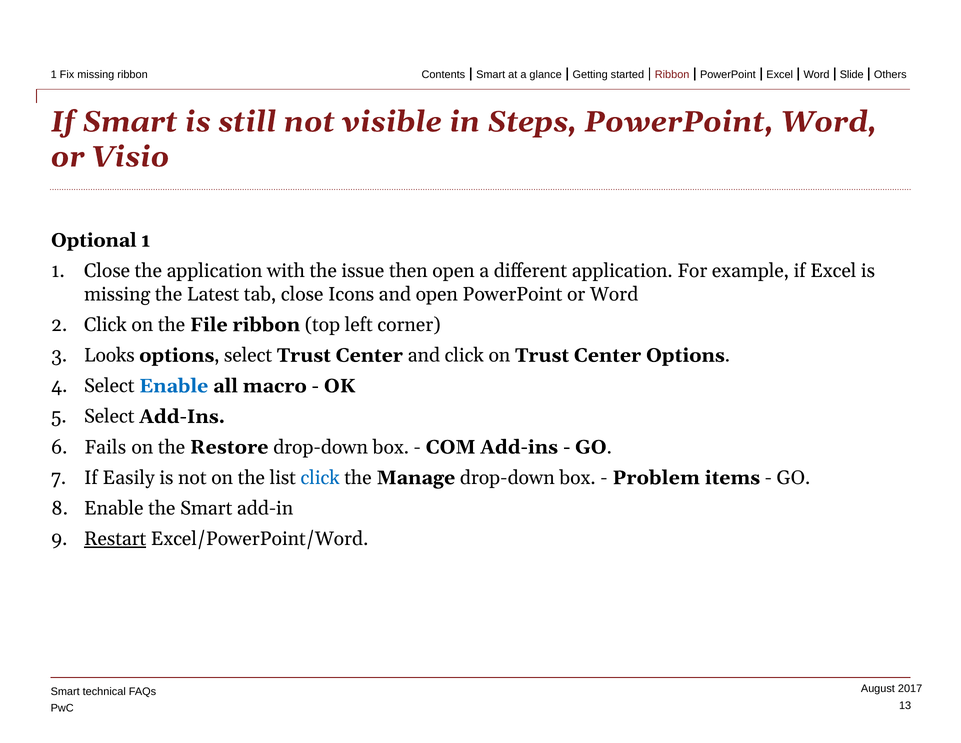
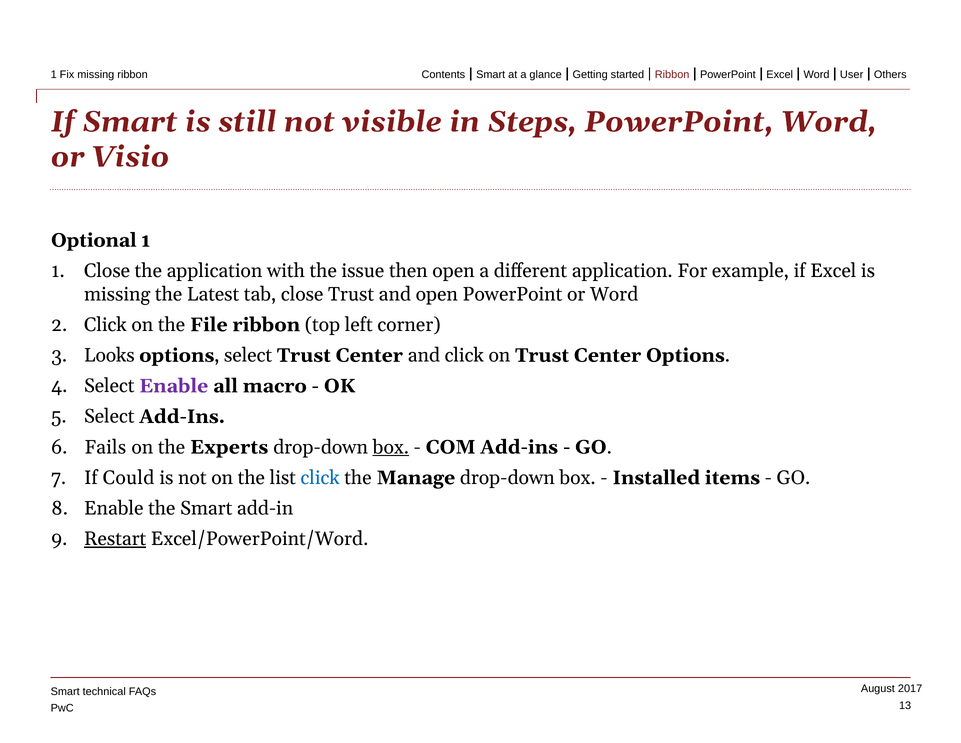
Slide: Slide -> User (852, 75)
close Icons: Icons -> Trust (351, 294)
Enable colour: blue -> purple (174, 386)
Restore: Restore -> Experts (229, 447)
box underline: none -> present (391, 447)
Easily: Easily -> Could (129, 477)
Problem: Problem -> Installed (656, 477)
